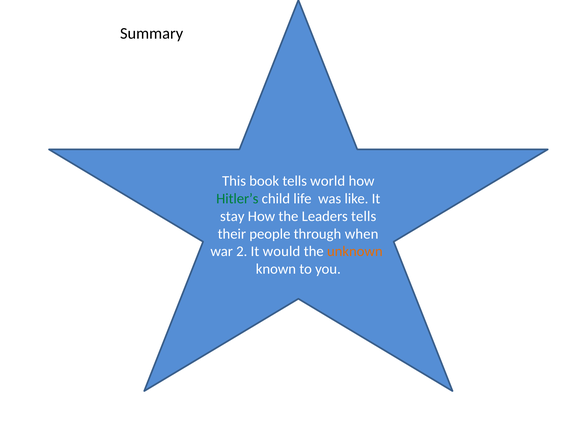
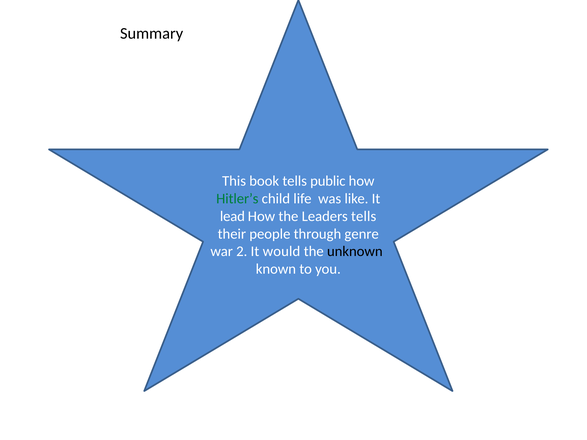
world: world -> public (328, 181)
stay: stay -> lead (232, 216)
when: when -> genre (362, 234)
unknown colour: orange -> black (355, 252)
